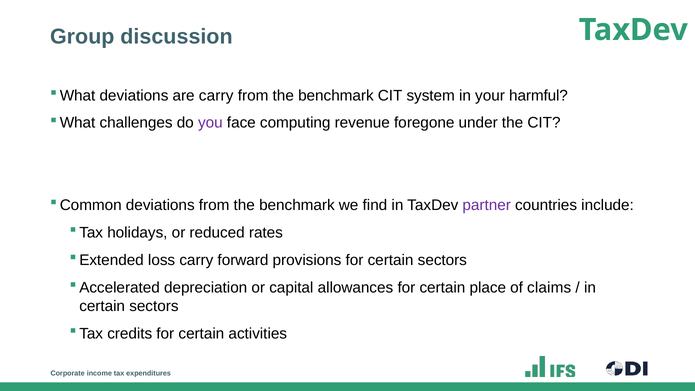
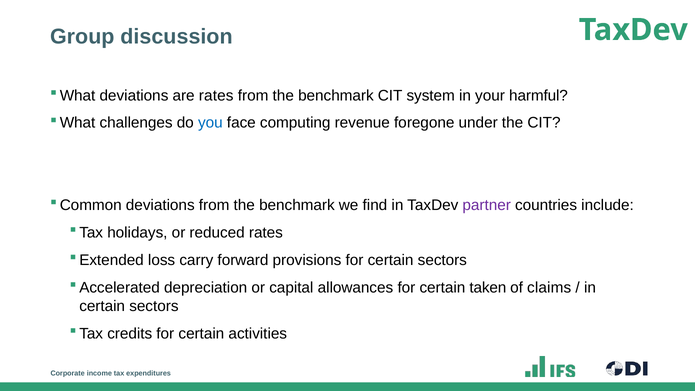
are carry: carry -> rates (216, 95)
you colour: purple -> blue (210, 123)
place: place -> taken (488, 288)
